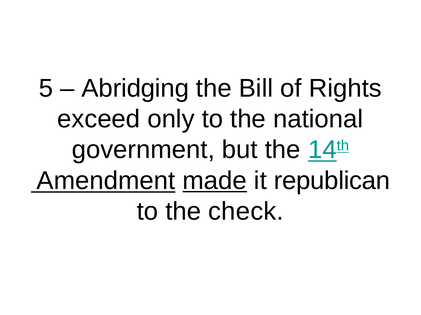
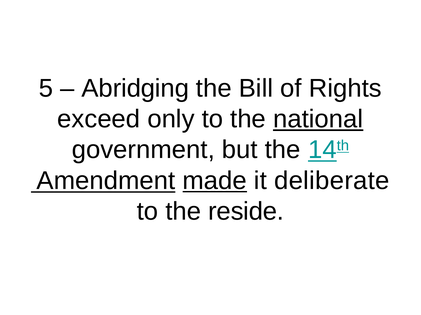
national underline: none -> present (318, 119)
republican: republican -> deliberate (332, 181)
check: check -> reside (246, 212)
